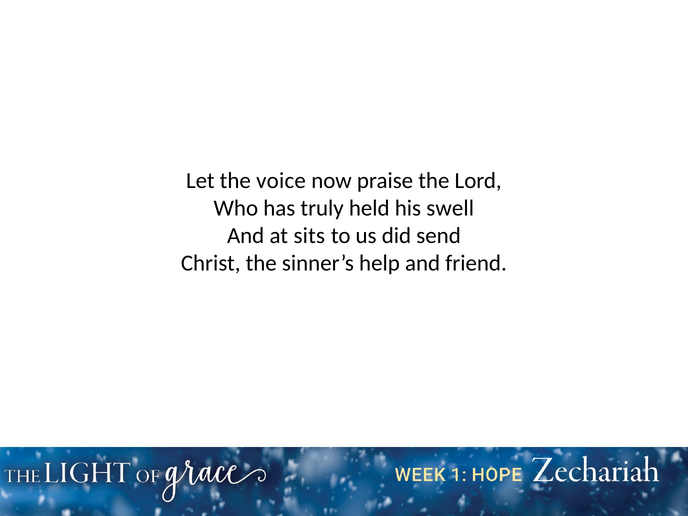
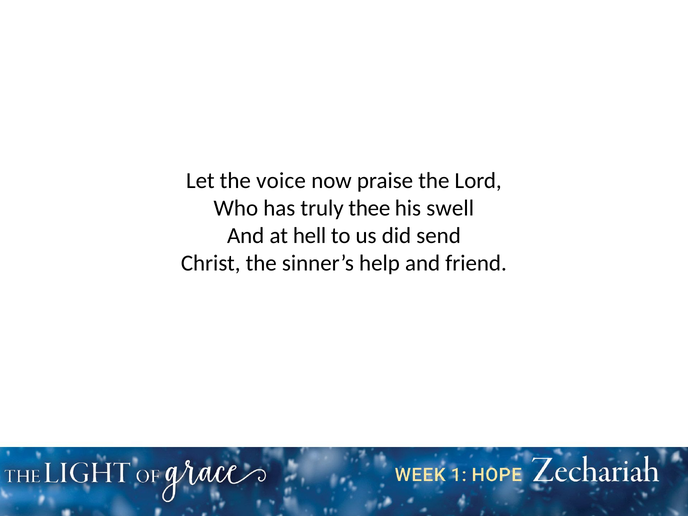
held: held -> thee (369, 208)
sits: sits -> hell (310, 236)
